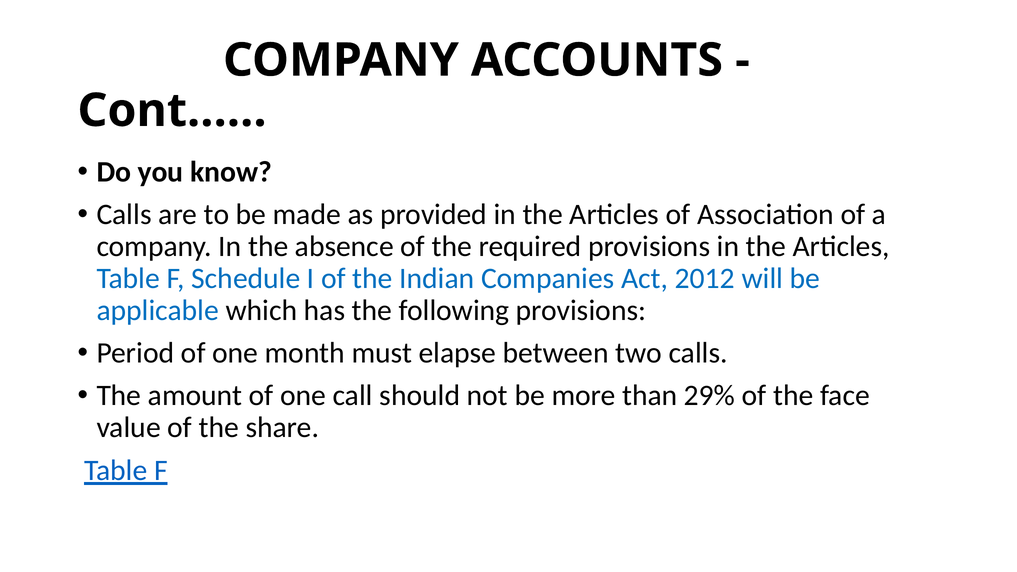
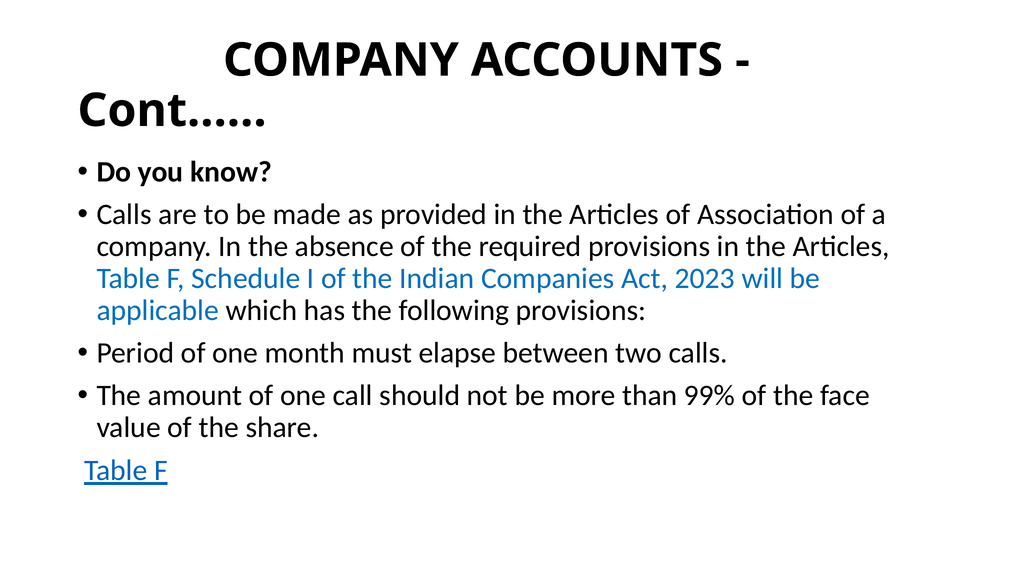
2012: 2012 -> 2023 (705, 278)
29%: 29% -> 99% (710, 396)
